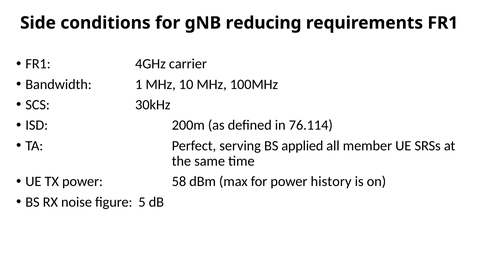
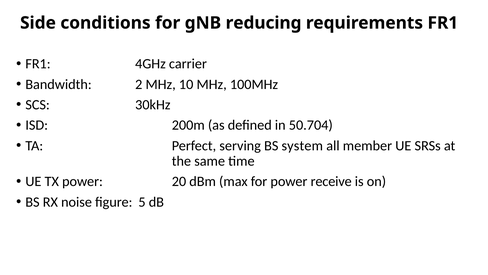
1: 1 -> 2 (139, 84)
76.114: 76.114 -> 50.704 (311, 125)
applied: applied -> system (302, 145)
58: 58 -> 20 (179, 181)
history: history -> receive (331, 181)
